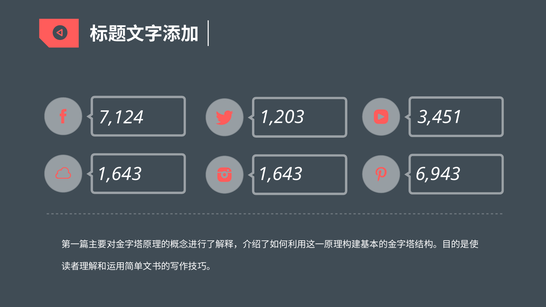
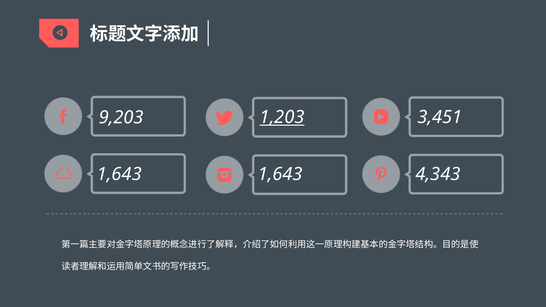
1,203 underline: none -> present (282, 117)
7,124: 7,124 -> 9,203 (121, 117)
6,943: 6,943 -> 4,343 (438, 174)
